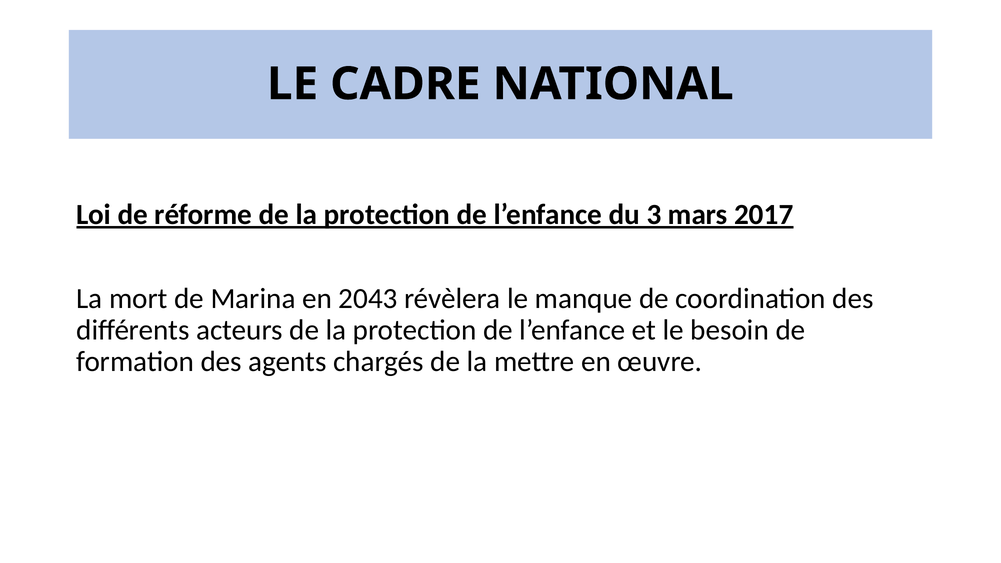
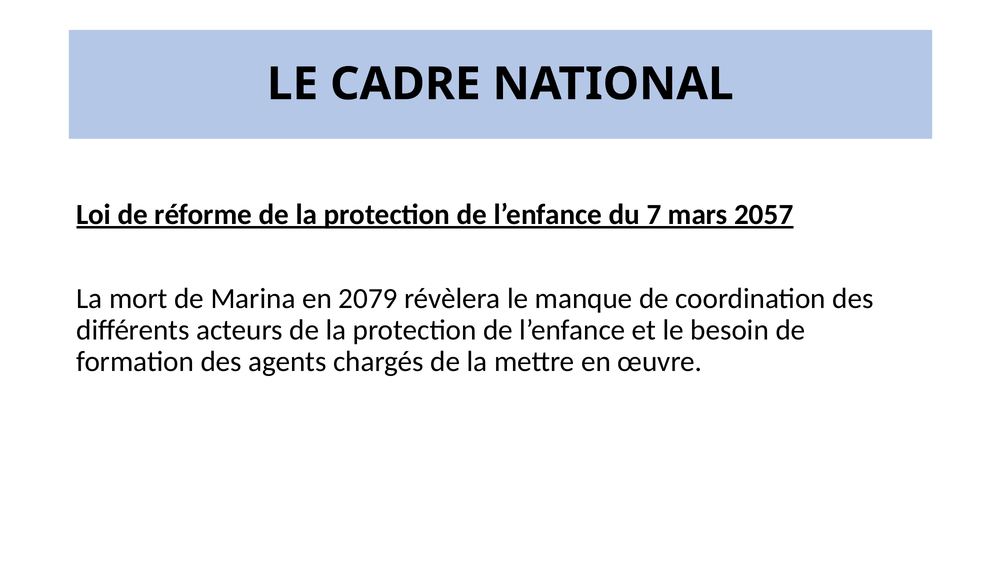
3: 3 -> 7 (654, 215)
2017: 2017 -> 2057 (764, 215)
2043: 2043 -> 2079 (368, 299)
